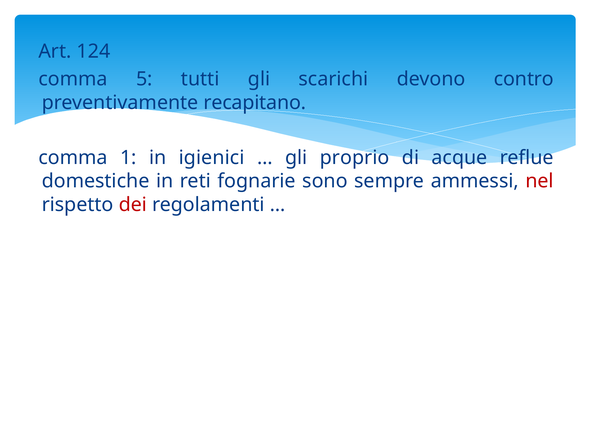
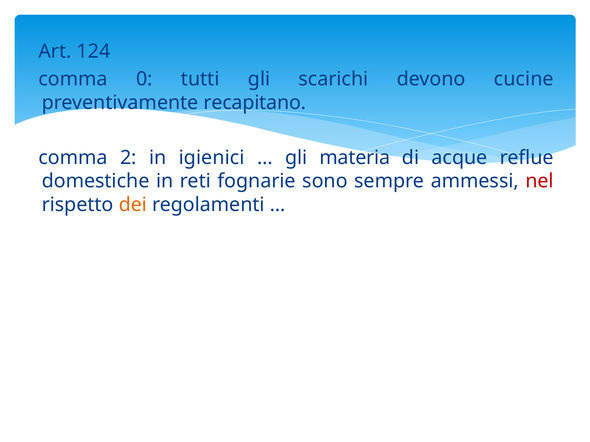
5: 5 -> 0 (144, 79)
contro: contro -> cucine (524, 79)
1: 1 -> 2 (128, 158)
proprio: proprio -> materia (355, 158)
dei colour: red -> orange (133, 205)
